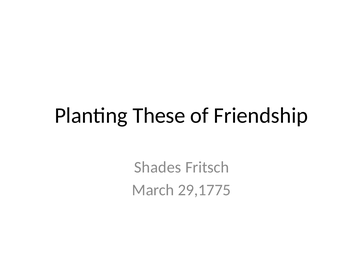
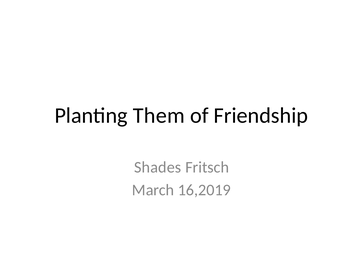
These: These -> Them (159, 115)
29,1775: 29,1775 -> 16,2019 (204, 189)
